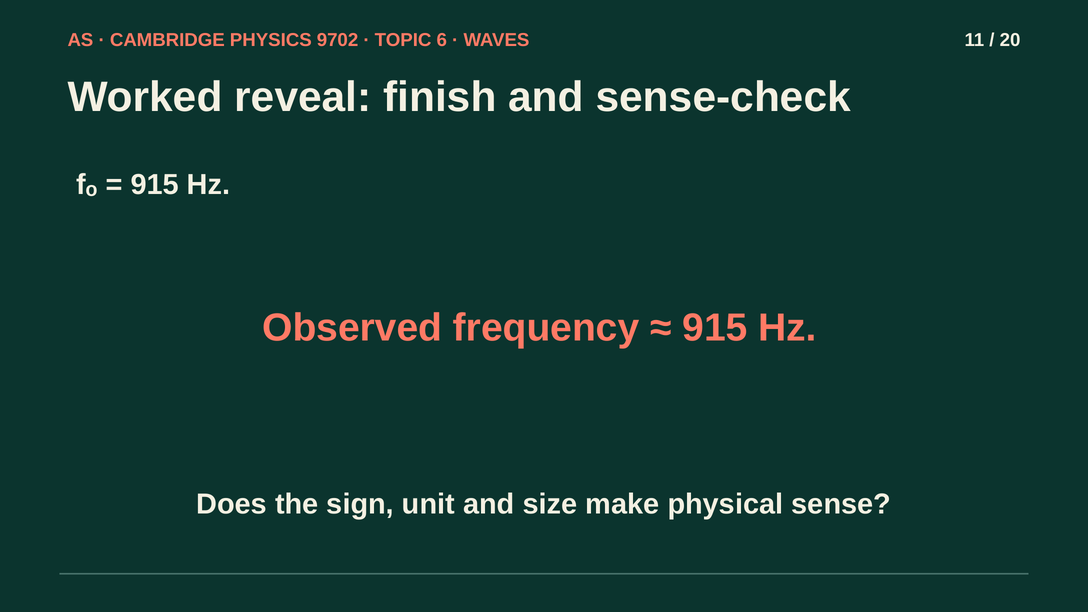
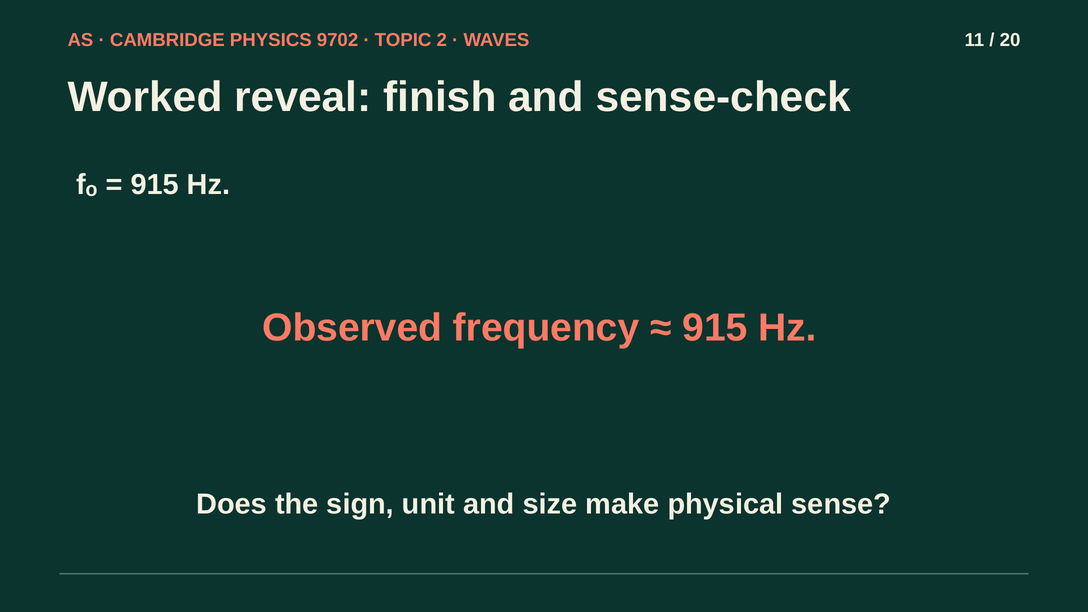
6: 6 -> 2 (442, 40)
